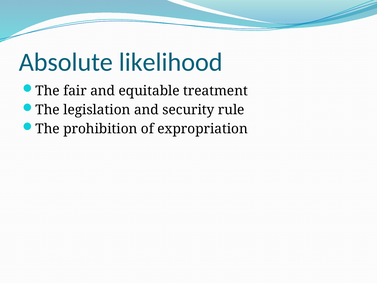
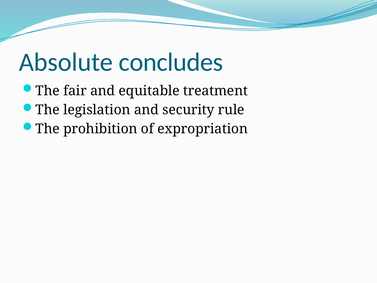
likelihood: likelihood -> concludes (171, 62)
